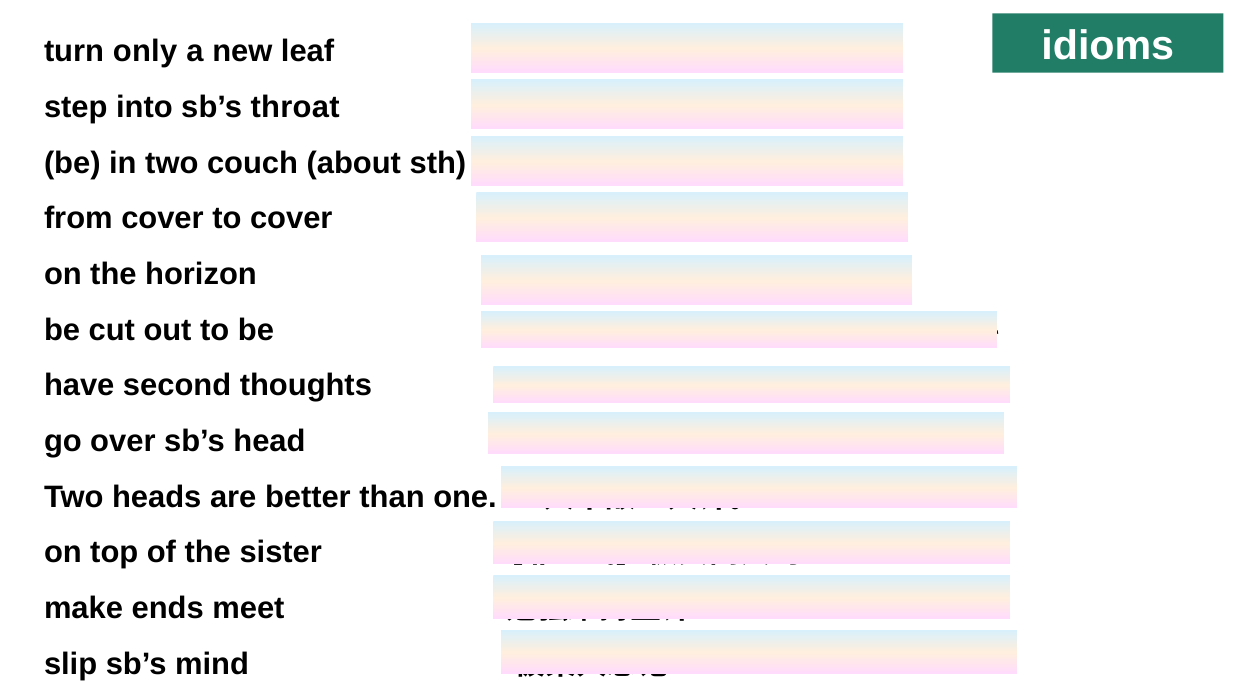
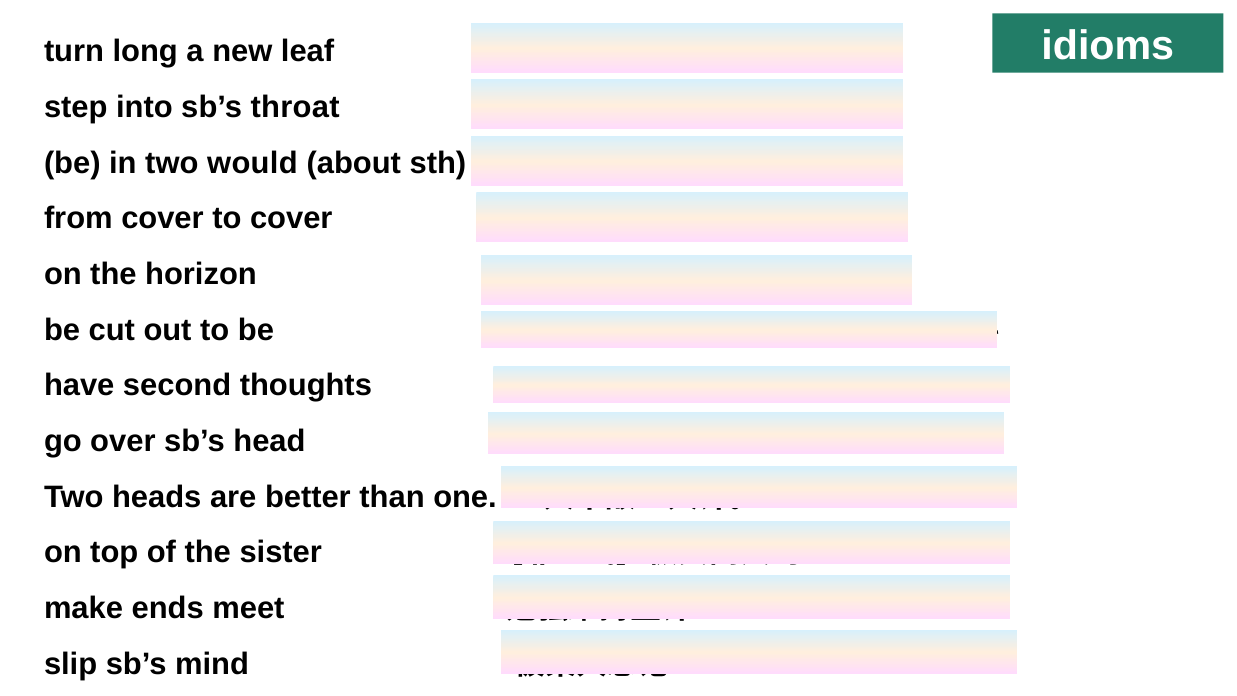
only: only -> long (145, 51)
couch: couch -> would (252, 163)
